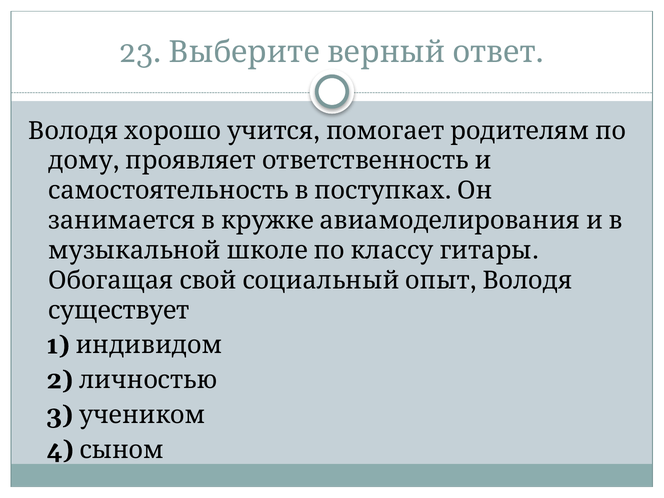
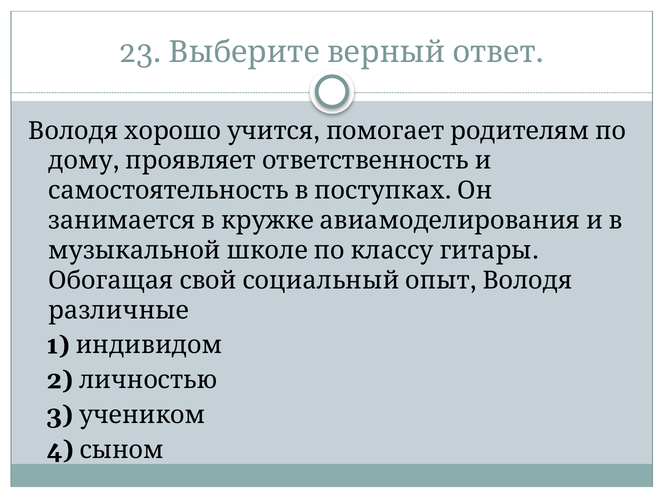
существует: существует -> различные (119, 310)
